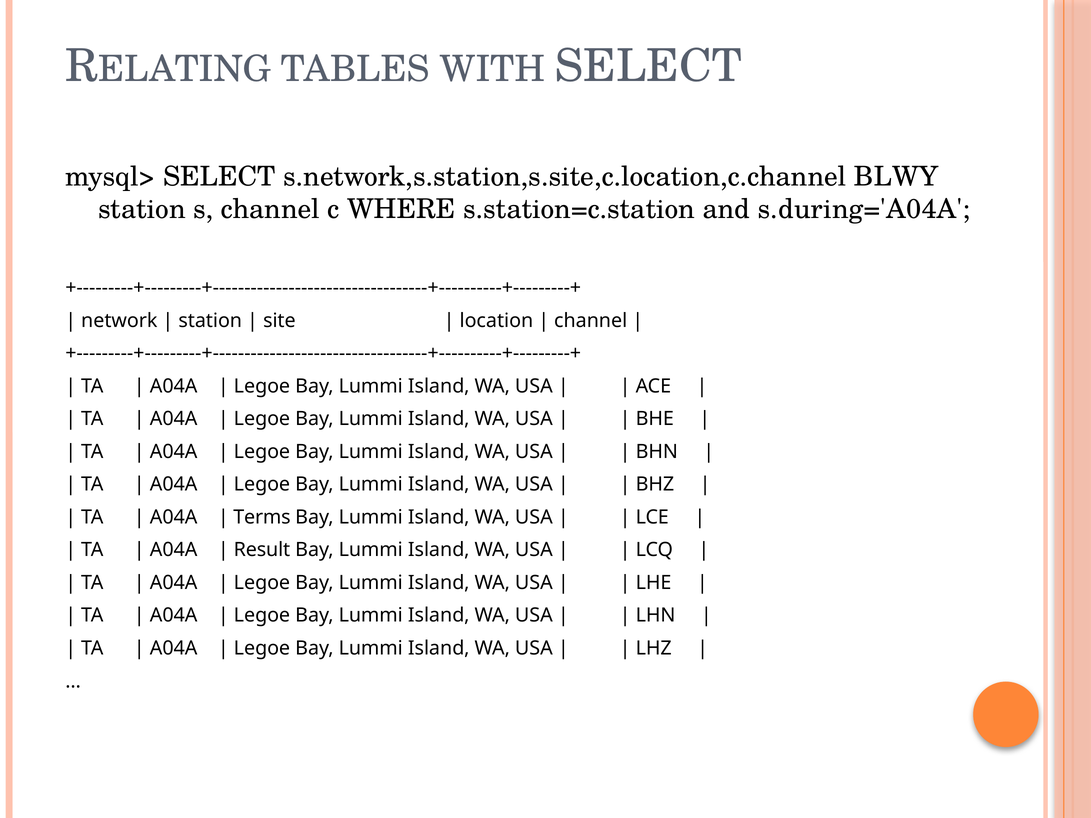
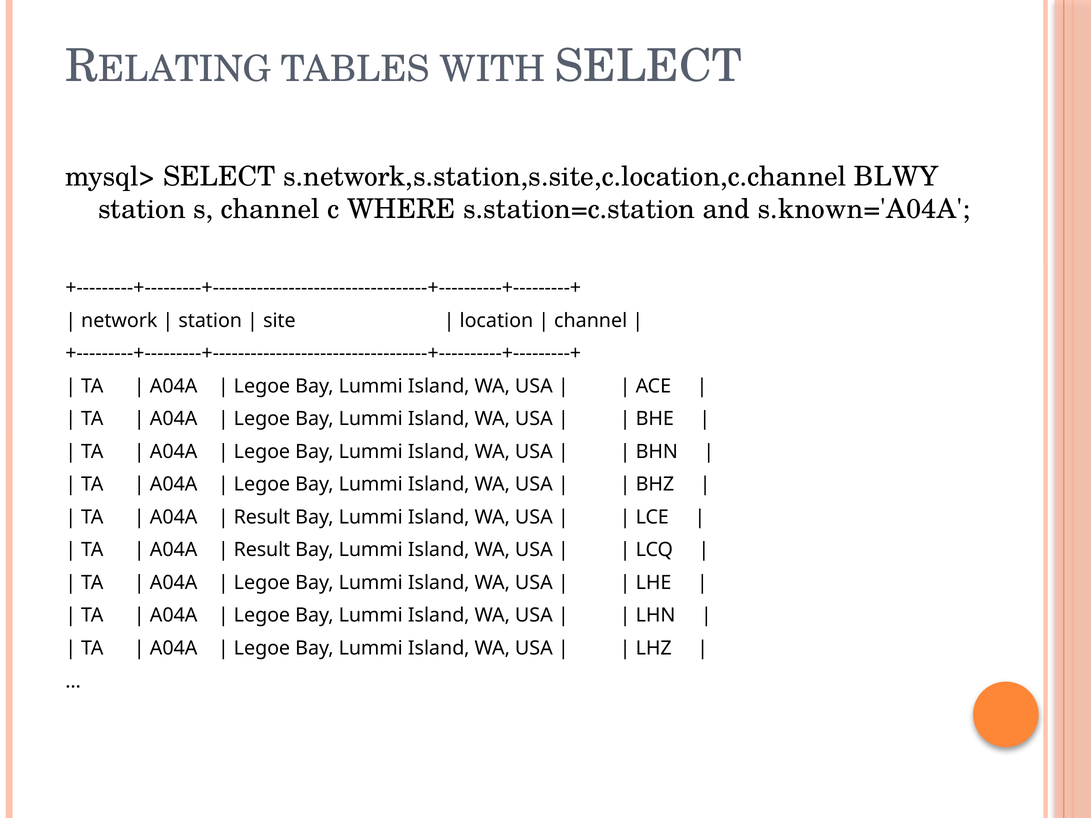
s.during='A04A: s.during='A04A -> s.known='A04A (864, 209)
Terms: Terms -> Result (262, 517)
